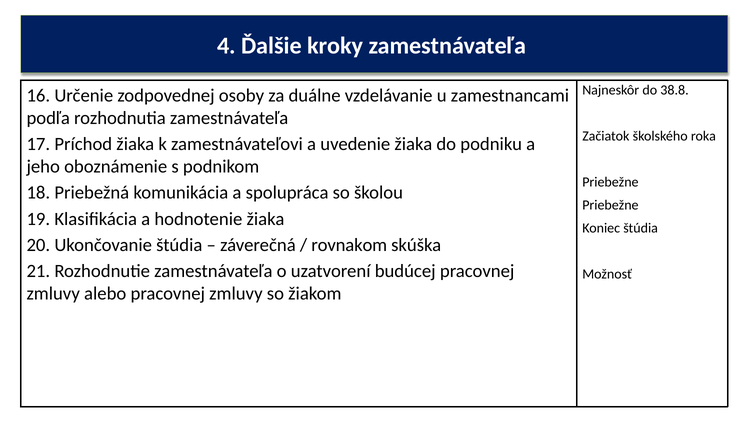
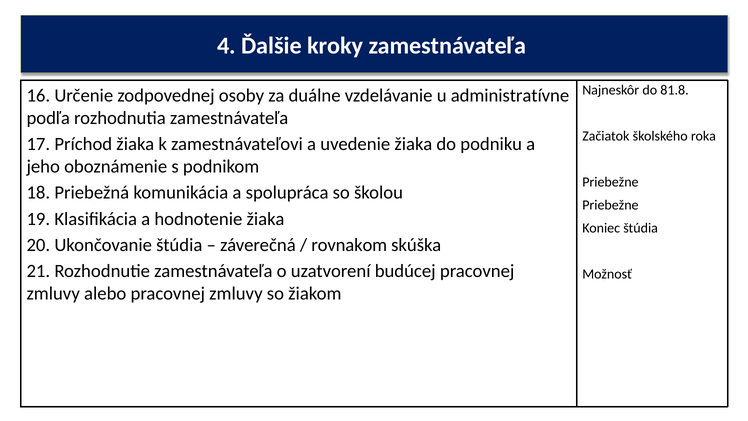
38.8: 38.8 -> 81.8 (674, 90)
zamestnancami: zamestnancami -> administratívne (510, 95)
